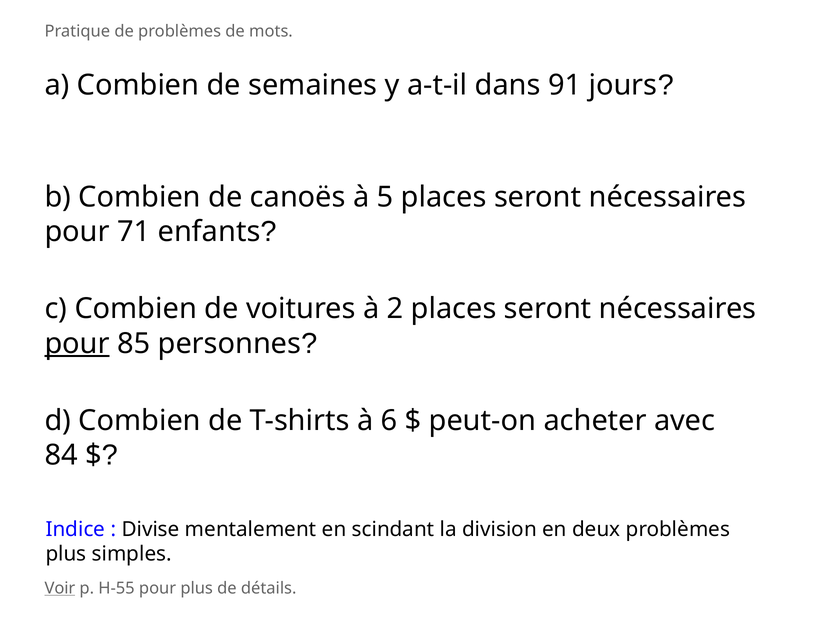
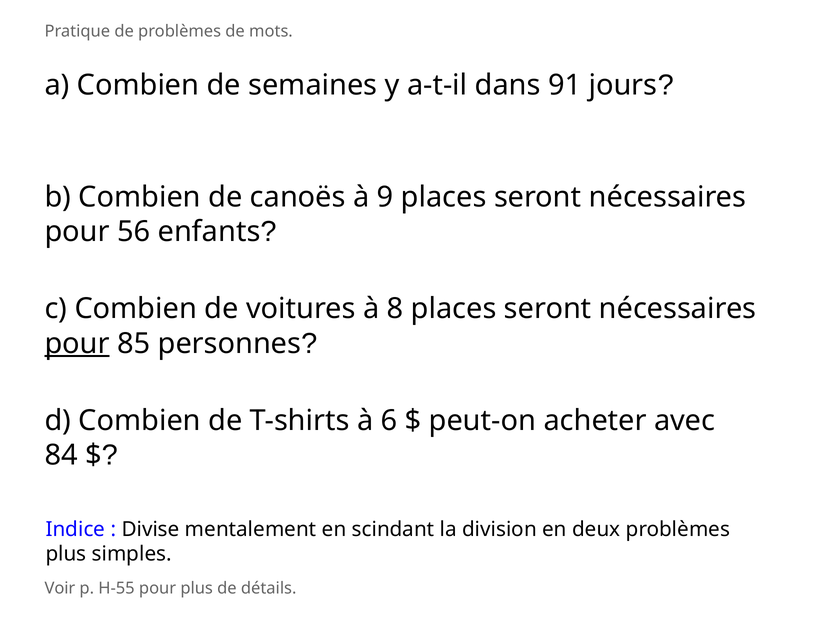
5: 5 -> 9 (385, 197)
71: 71 -> 56 (134, 232)
2: 2 -> 8 (395, 309)
Voir underline: present -> none (60, 588)
